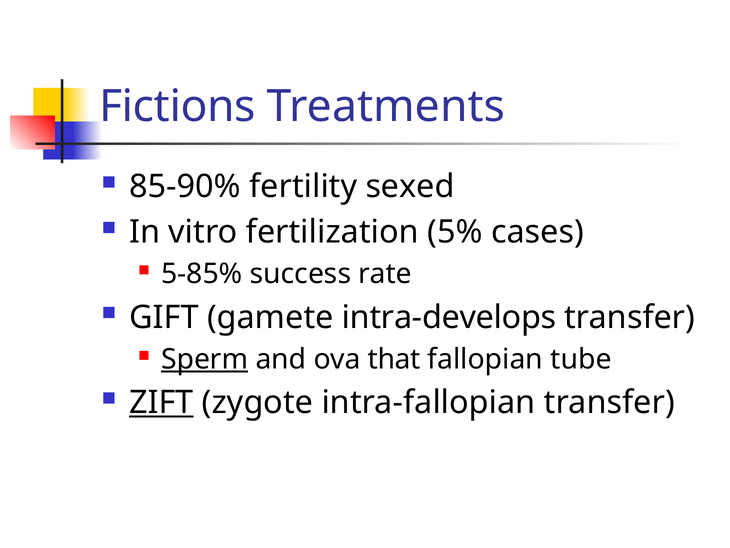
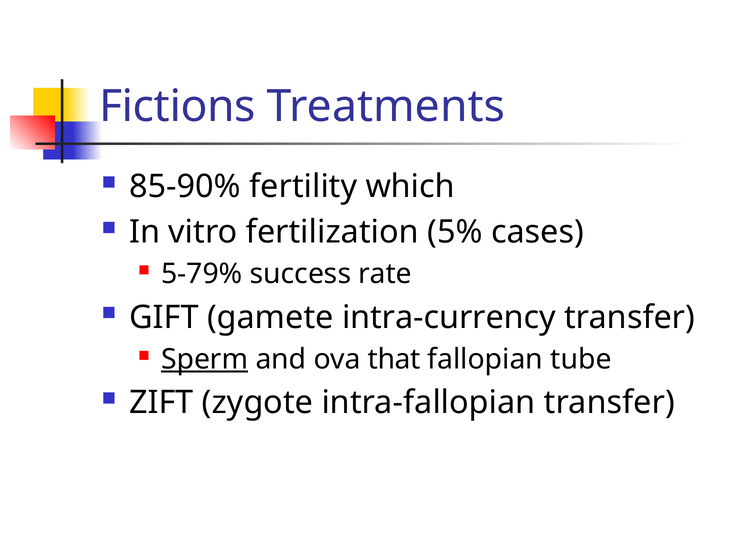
sexed: sexed -> which (410, 186)
5-85%: 5-85% -> 5-79% (202, 274)
intra-develops: intra-develops -> intra-currency (449, 317)
ZIFT underline: present -> none (161, 402)
